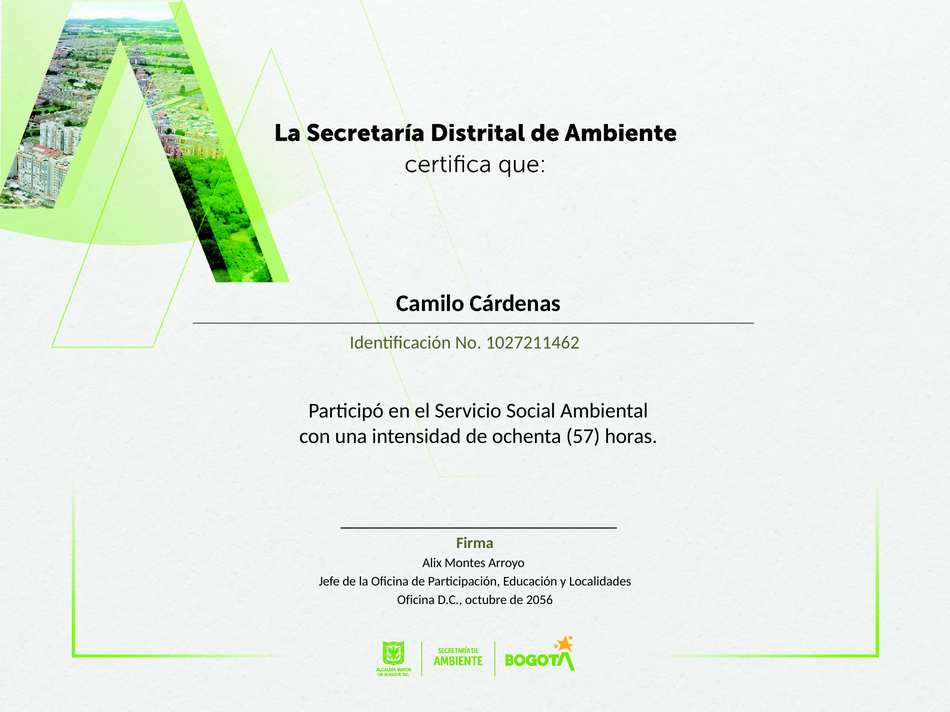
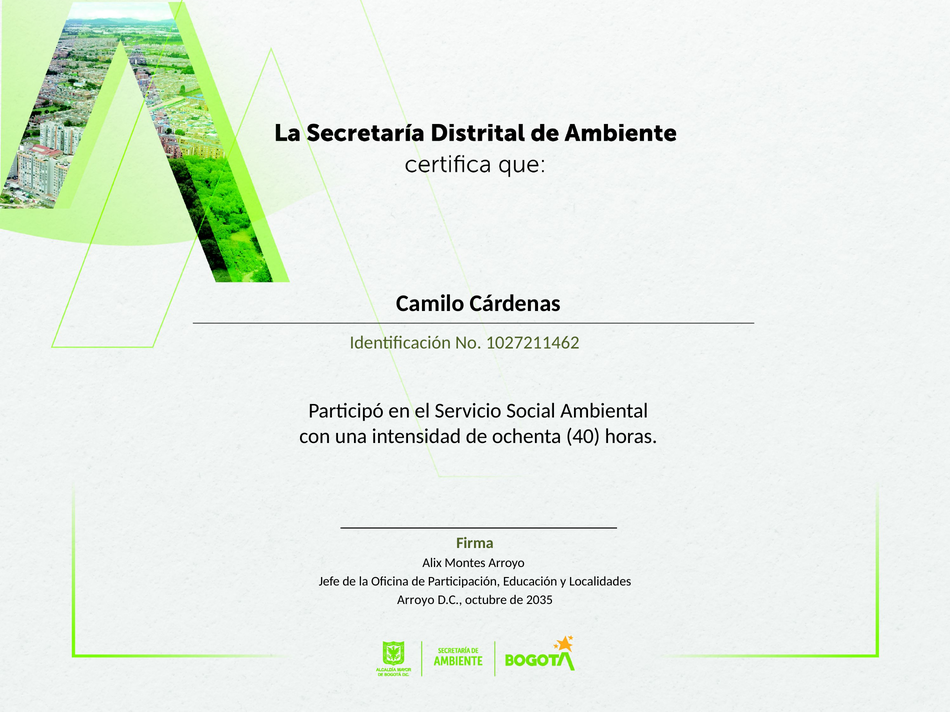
57: 57 -> 40 (583, 437)
Oficina: Oficina -> Arroyo (416, 601)
2056: 2056 -> 2035 (540, 601)
